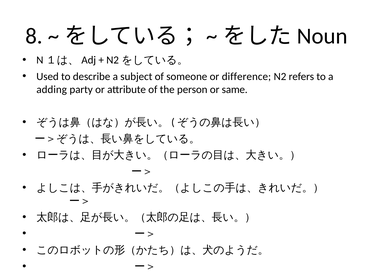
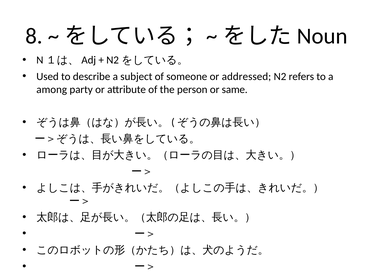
difference: difference -> addressed (246, 76)
adding: adding -> among (52, 89)
